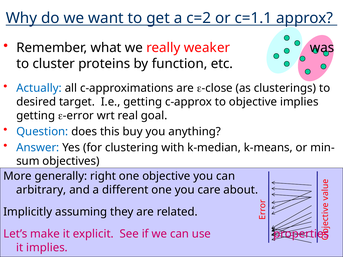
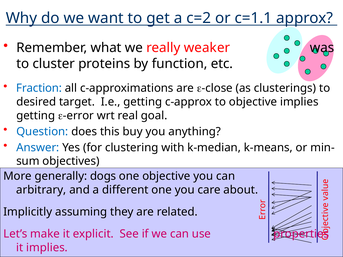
Actually: Actually -> Fraction (39, 88)
right: right -> dogs (103, 176)
